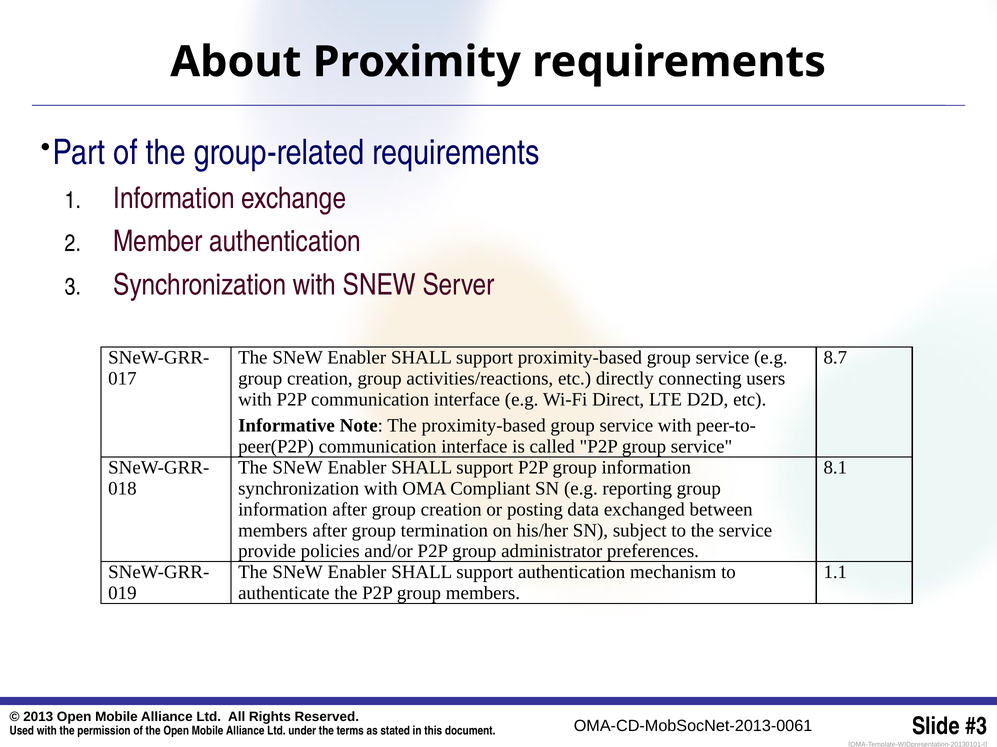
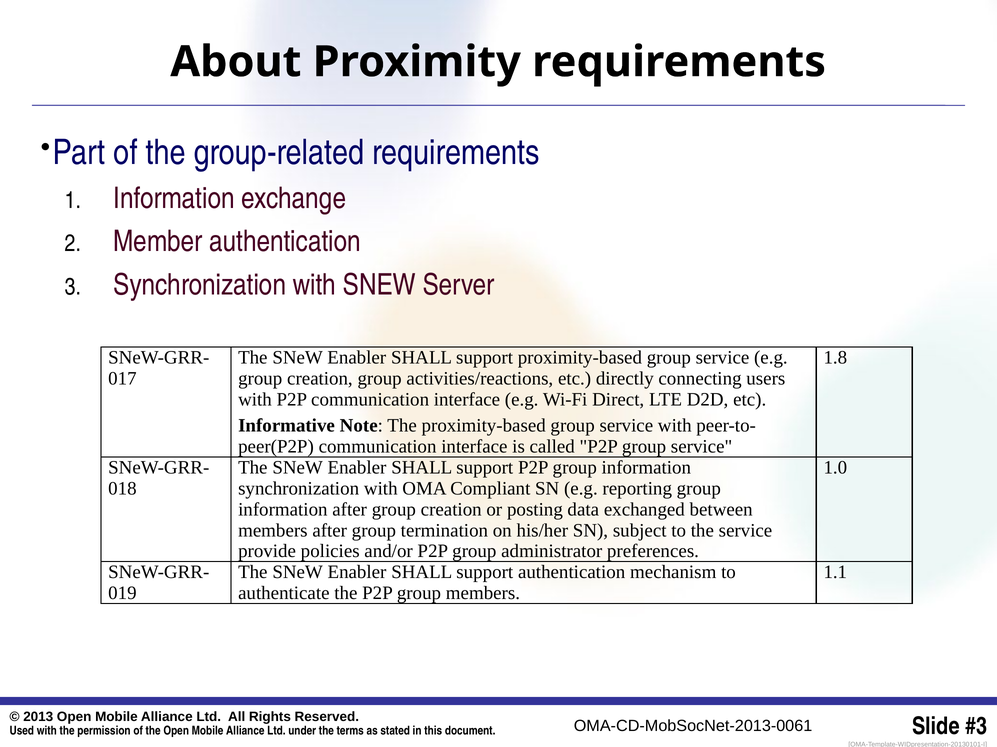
8.7: 8.7 -> 1.8 (835, 358)
8.1: 8.1 -> 1.0 (835, 468)
